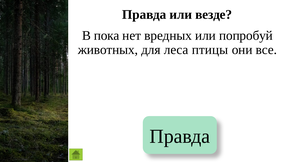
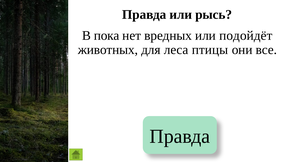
везде: везде -> рысь (214, 15)
попробуй: попробуй -> подойдёт (246, 35)
